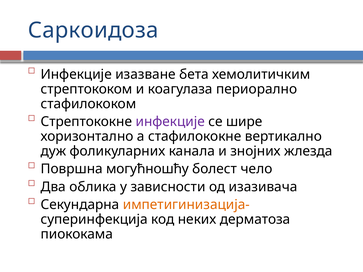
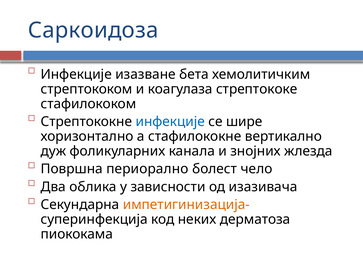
периорално: периорално -> стрептококе (257, 89)
инфекције colour: purple -> blue (170, 122)
могућношћу: могућношћу -> периорално (147, 169)
